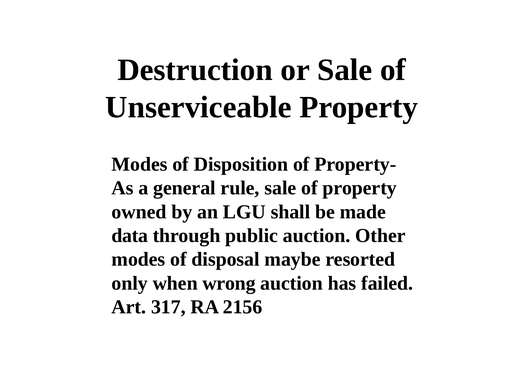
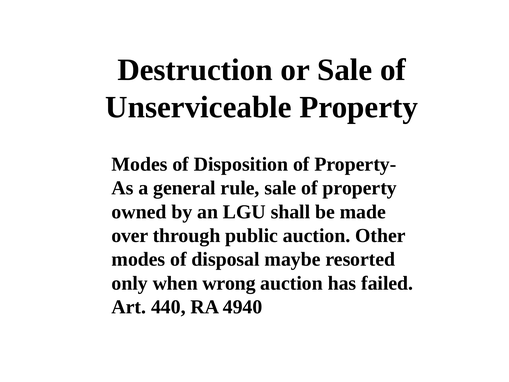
data: data -> over (130, 236)
317: 317 -> 440 (168, 307)
2156: 2156 -> 4940 (243, 307)
